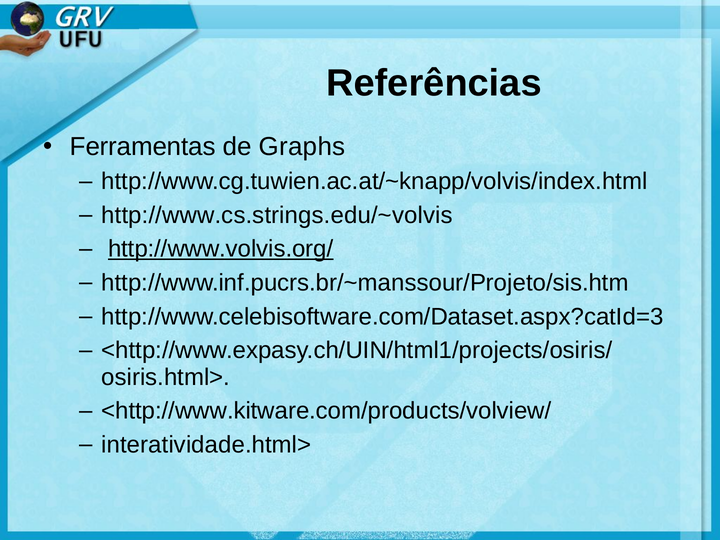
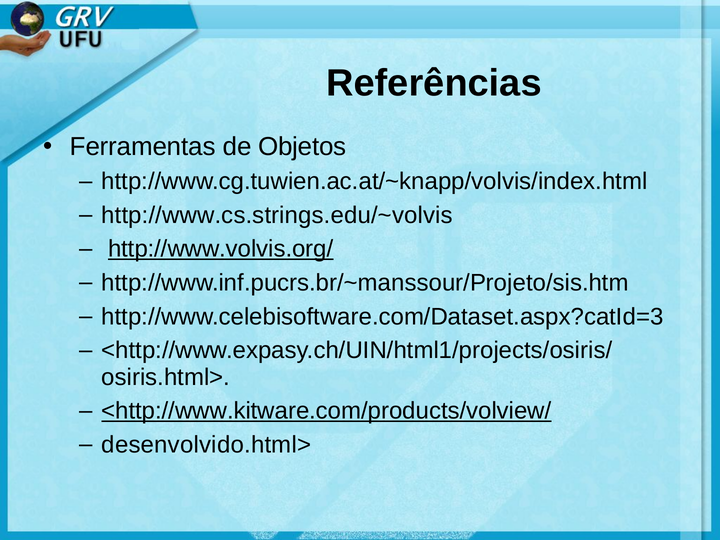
Graphs: Graphs -> Objetos (302, 147)
<http://www.kitware.com/products/volview/ underline: none -> present (326, 411)
interatividade.html>: interatividade.html> -> desenvolvido.html> (206, 445)
